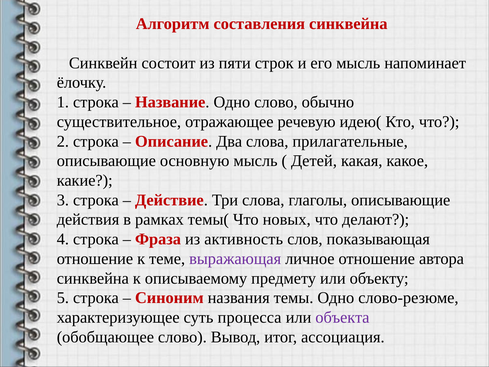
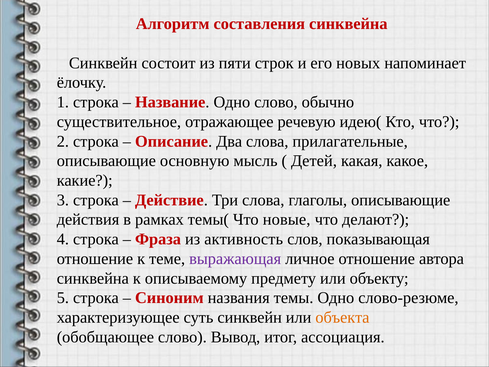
его мысль: мысль -> новых (358, 63)
новых: новых -> новые (287, 219)
суть процесса: процесса -> синквейн (250, 317)
объекта colour: purple -> orange (342, 317)
